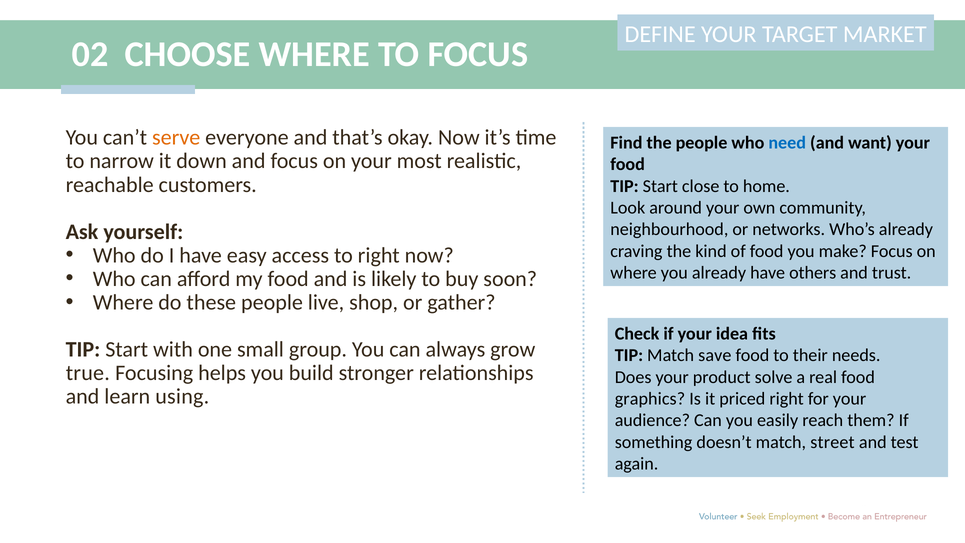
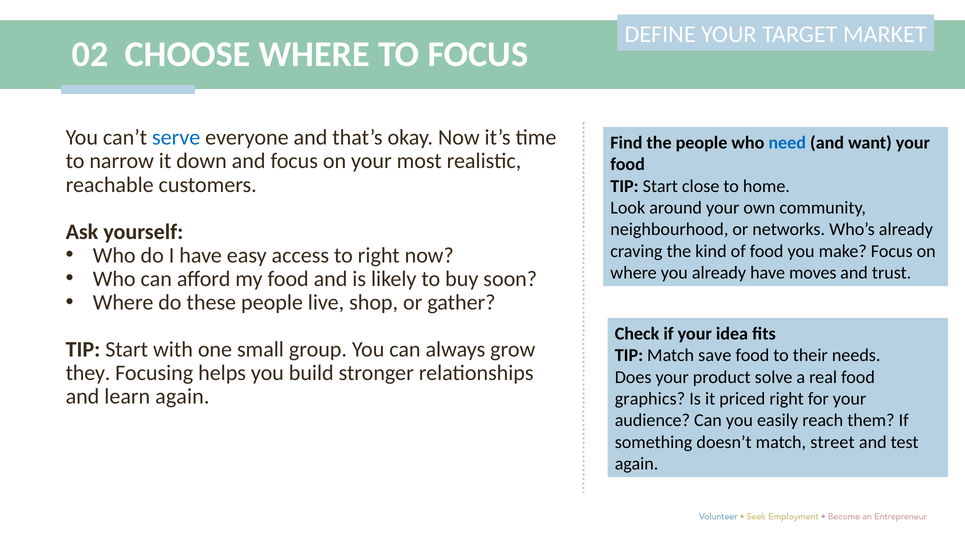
serve colour: orange -> blue (176, 138)
others: others -> moves (813, 273)
true: true -> they (88, 373)
learn using: using -> again (182, 396)
